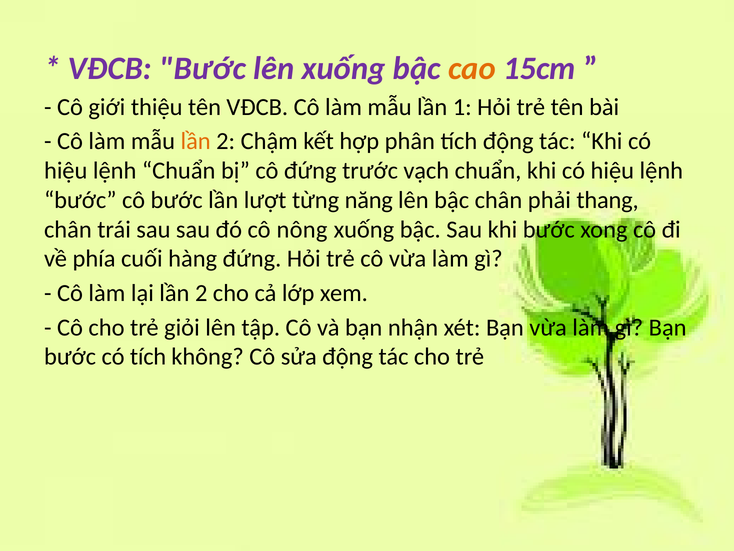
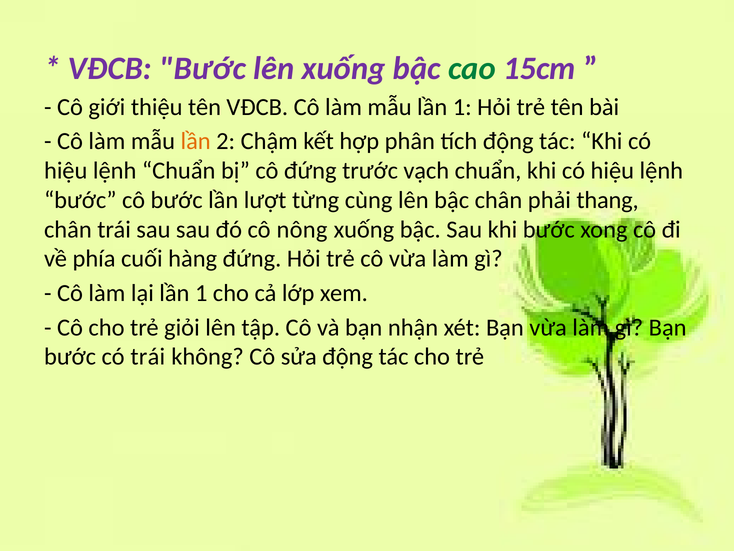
cao colour: orange -> green (472, 68)
năng: năng -> cùng (369, 200)
lại lần 2: 2 -> 1 (201, 293)
có tích: tích -> trái (148, 356)
